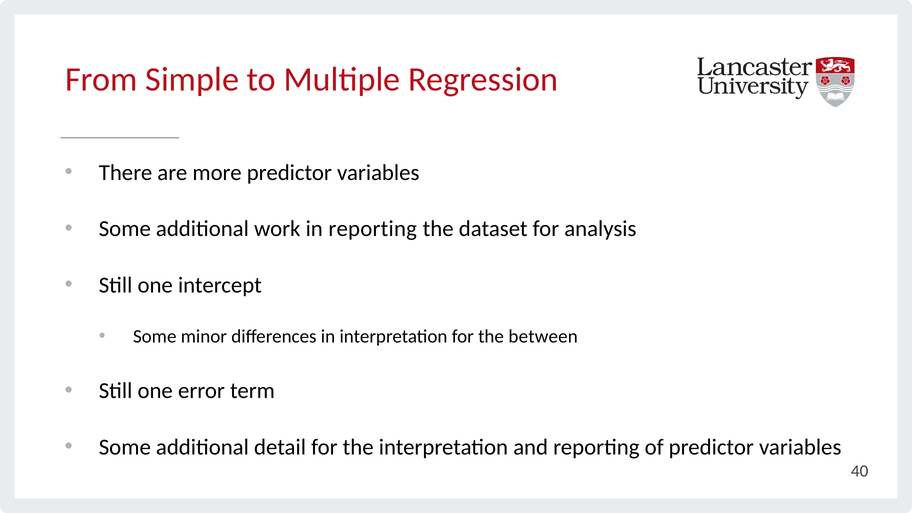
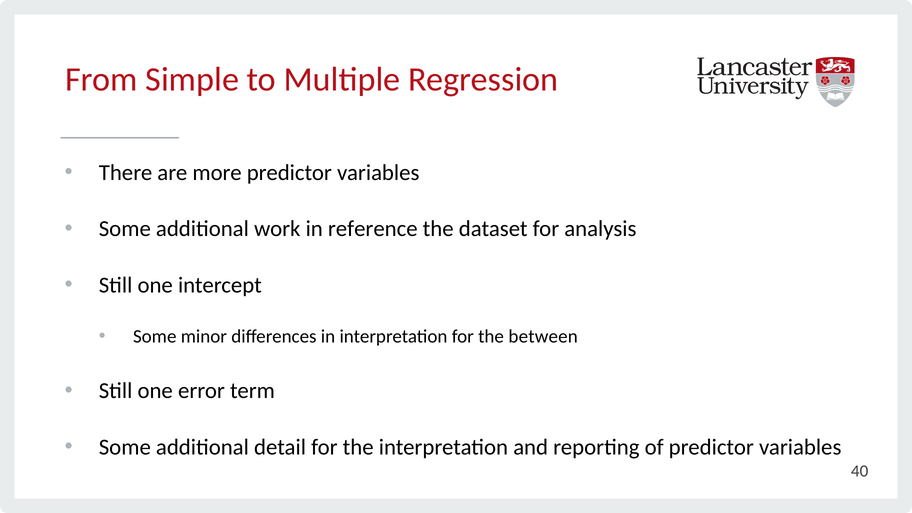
in reporting: reporting -> reference (373, 229)
